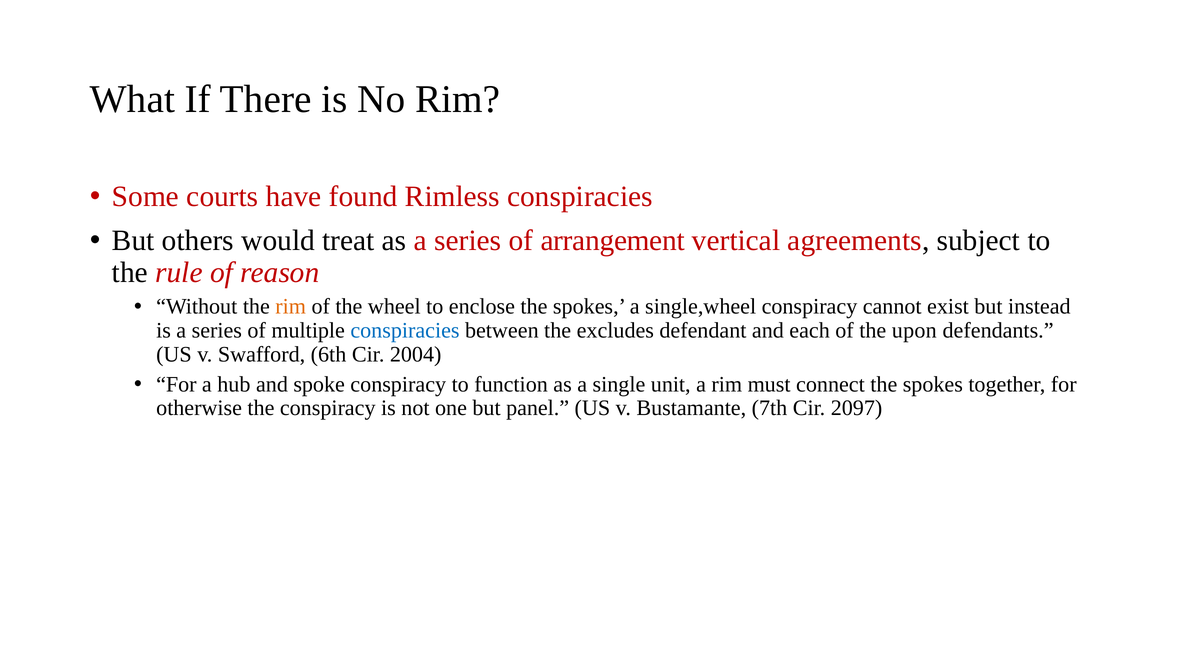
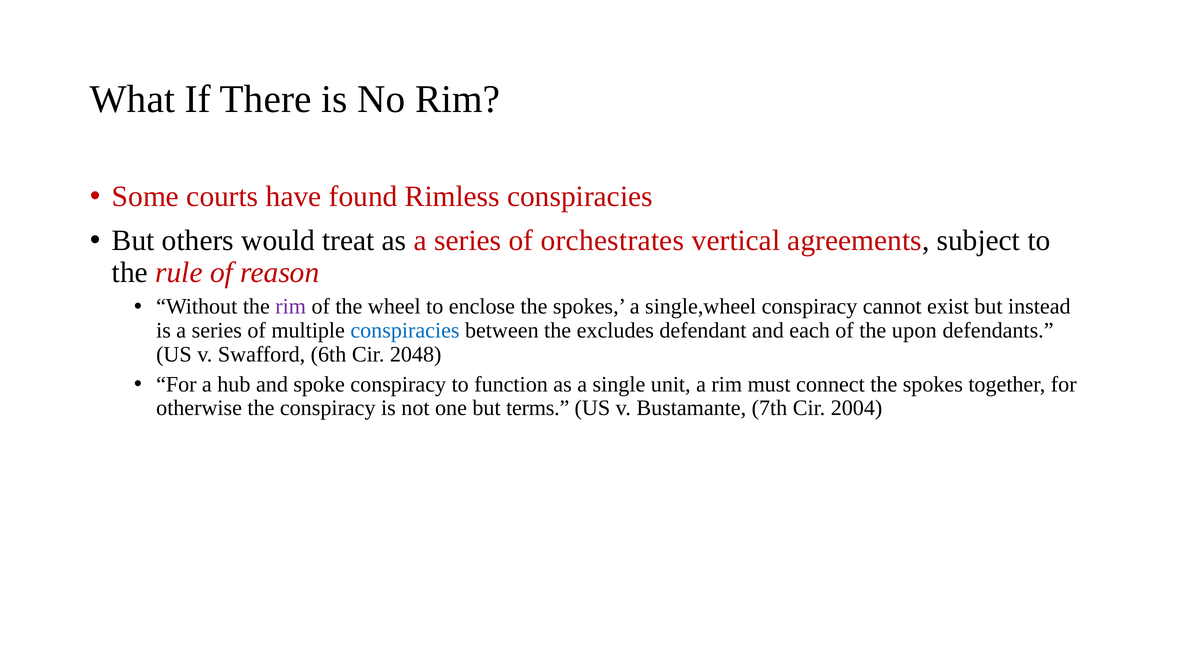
arrangement: arrangement -> orchestrates (612, 241)
rim colour: orange -> purple (291, 307)
2004: 2004 -> 2048 (416, 354)
panel: panel -> terms (538, 408)
2097: 2097 -> 2004 (857, 408)
